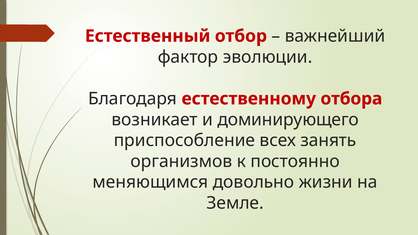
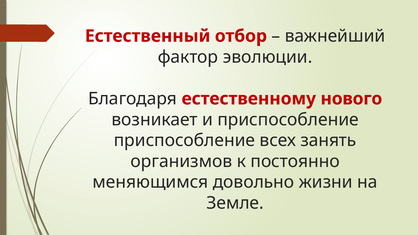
отбора: отбора -> нового (351, 99)
и доминирующего: доминирующего -> приспособление (288, 120)
